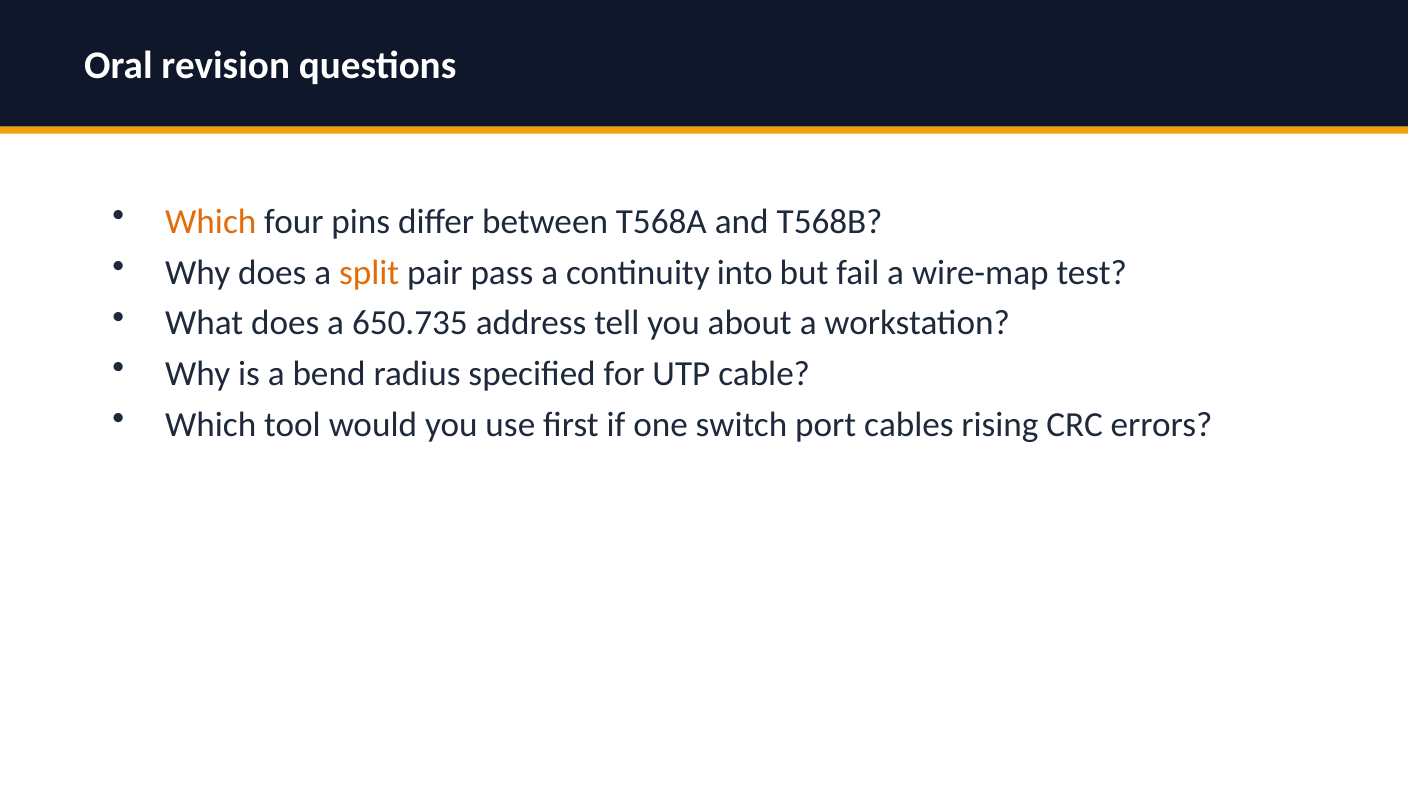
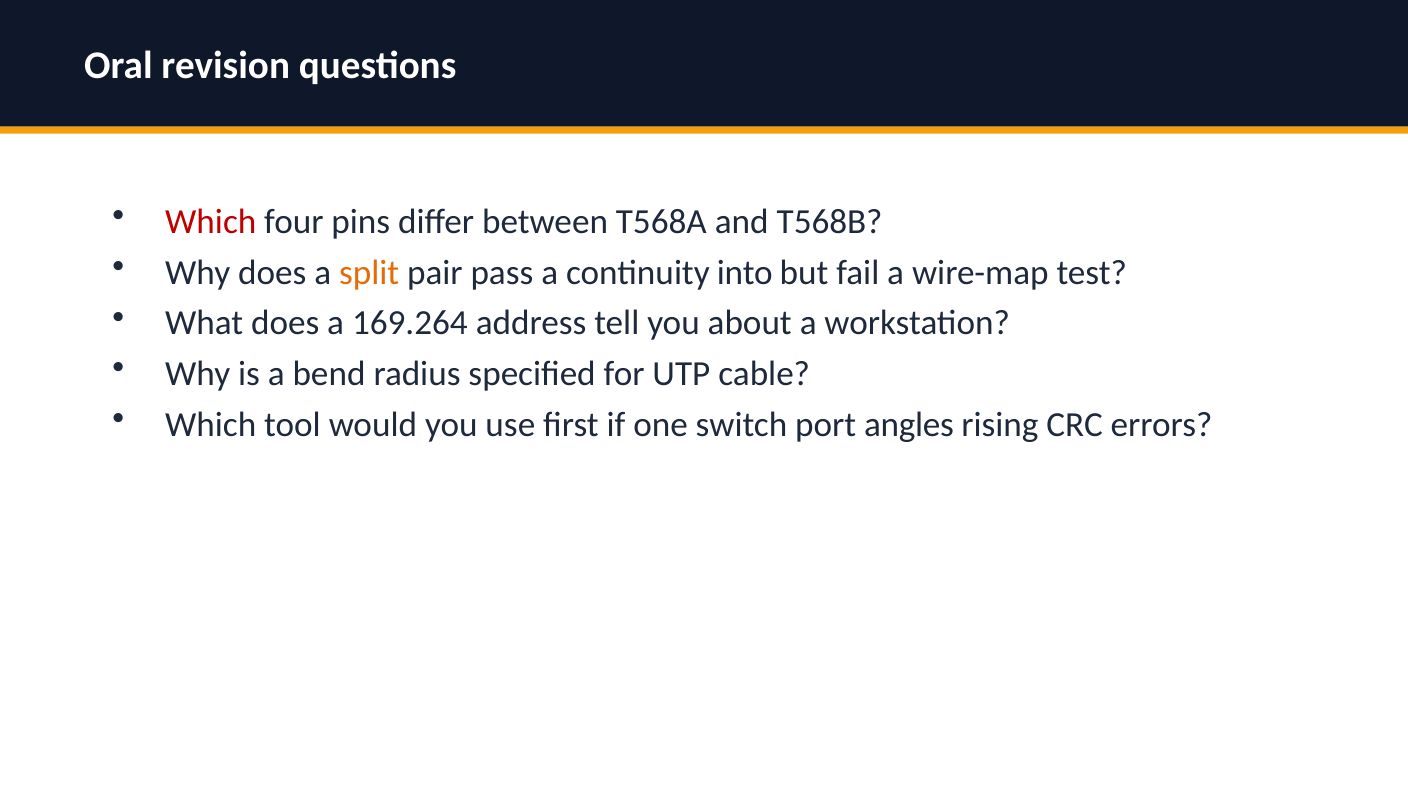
Which colour: orange -> red (211, 222)
650.735: 650.735 -> 169.264 (410, 323)
cables: cables -> angles (909, 425)
